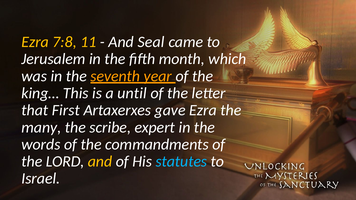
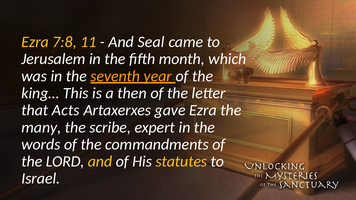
until: until -> then (132, 93)
First: First -> Acts (66, 110)
statutes colour: light blue -> yellow (181, 162)
